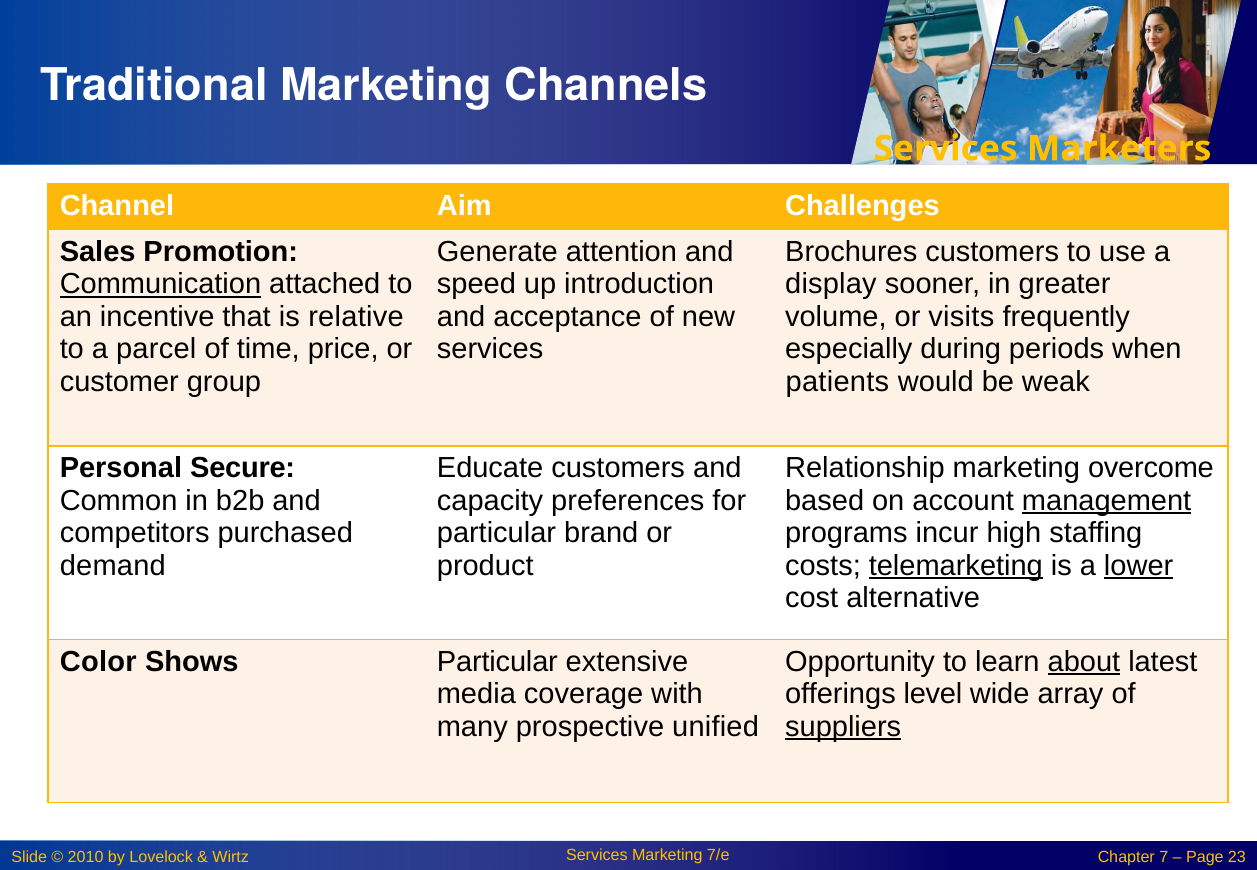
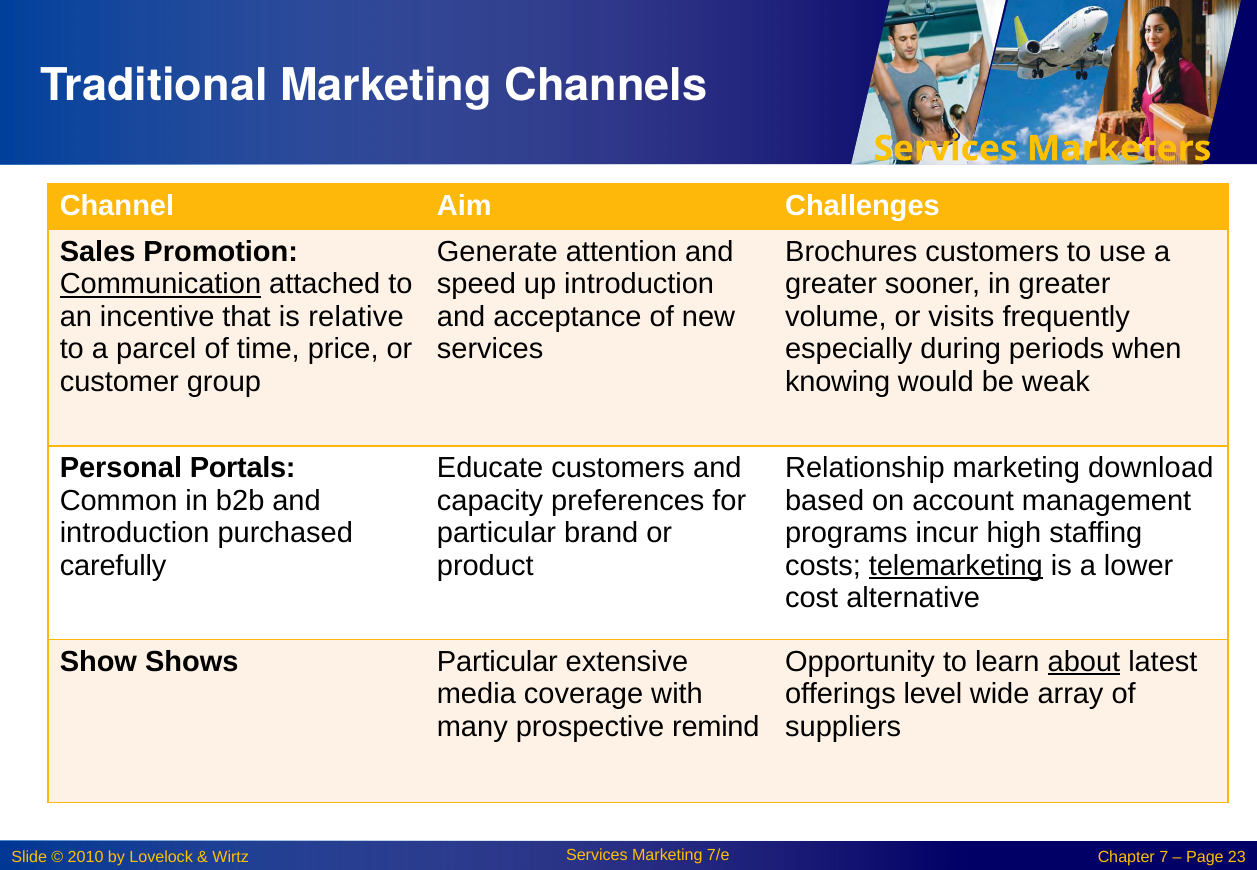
display: display -> greater (831, 284)
patients: patients -> knowing (838, 382)
Secure: Secure -> Portals (243, 469)
overcome: overcome -> download (1151, 469)
management underline: present -> none (1107, 501)
competitors: competitors -> introduction (135, 534)
demand: demand -> carefully (113, 566)
lower underline: present -> none (1139, 566)
Color: Color -> Show (98, 662)
unified: unified -> remind (716, 727)
suppliers underline: present -> none (843, 727)
